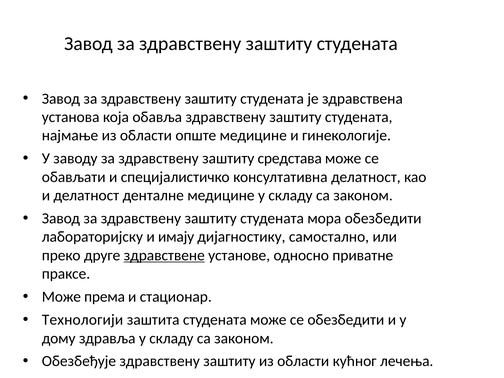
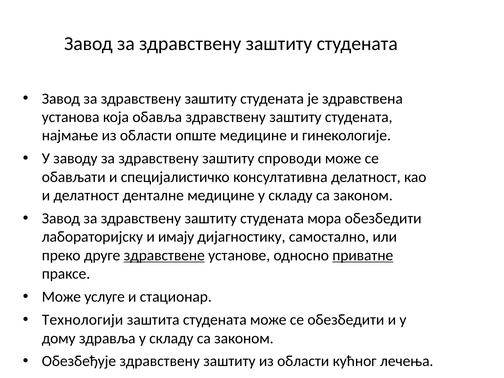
средстава: средстава -> спроводи (290, 159)
приватне underline: none -> present (363, 255)
према: према -> услуге (105, 297)
